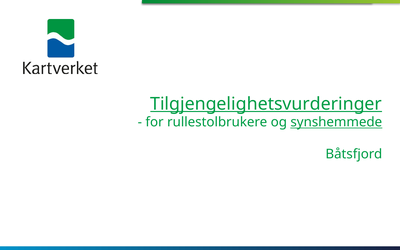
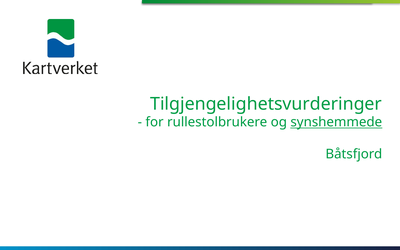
Tilgjengelighetsvurderinger underline: present -> none (266, 104)
